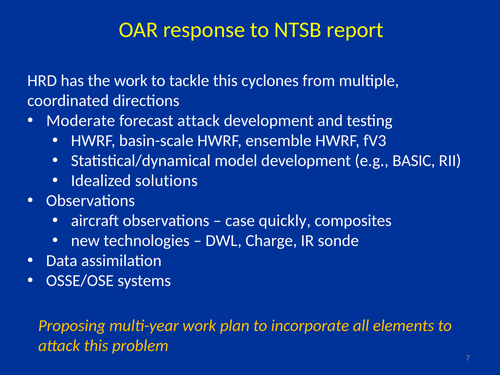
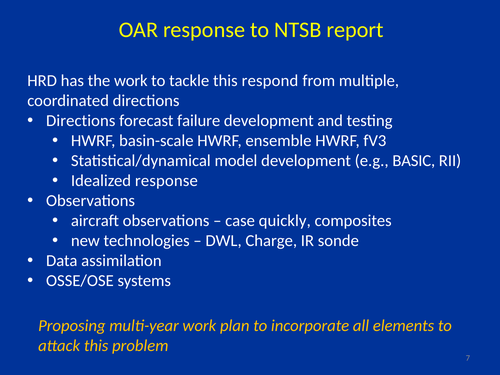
cyclones: cyclones -> respond (270, 81)
Moderate: Moderate -> Directions (81, 121)
forecast attack: attack -> failure (199, 121)
Idealized solutions: solutions -> response (166, 181)
